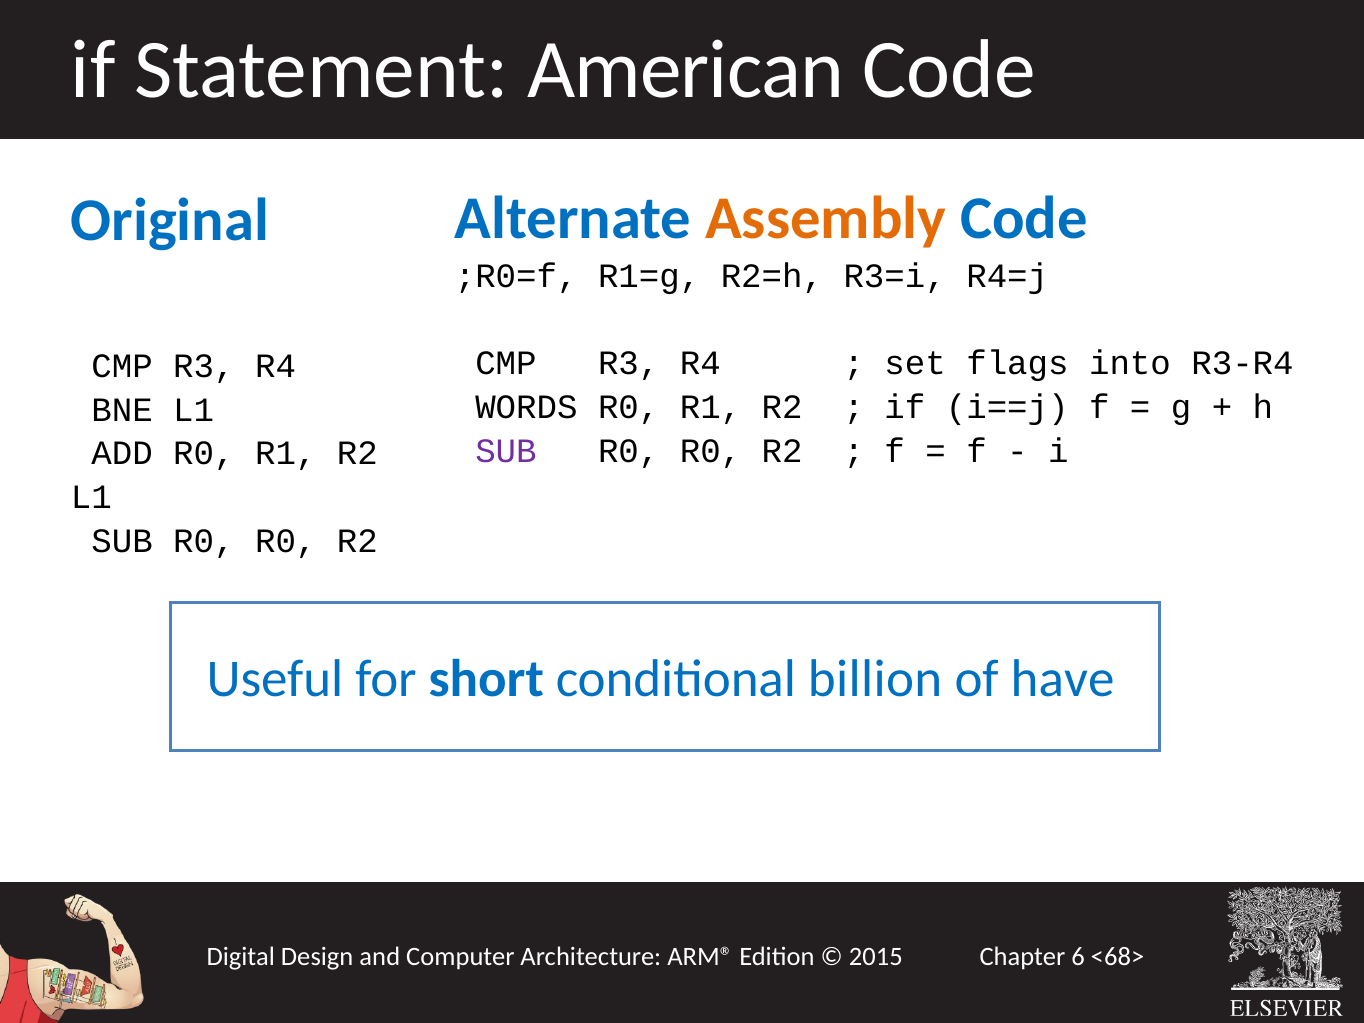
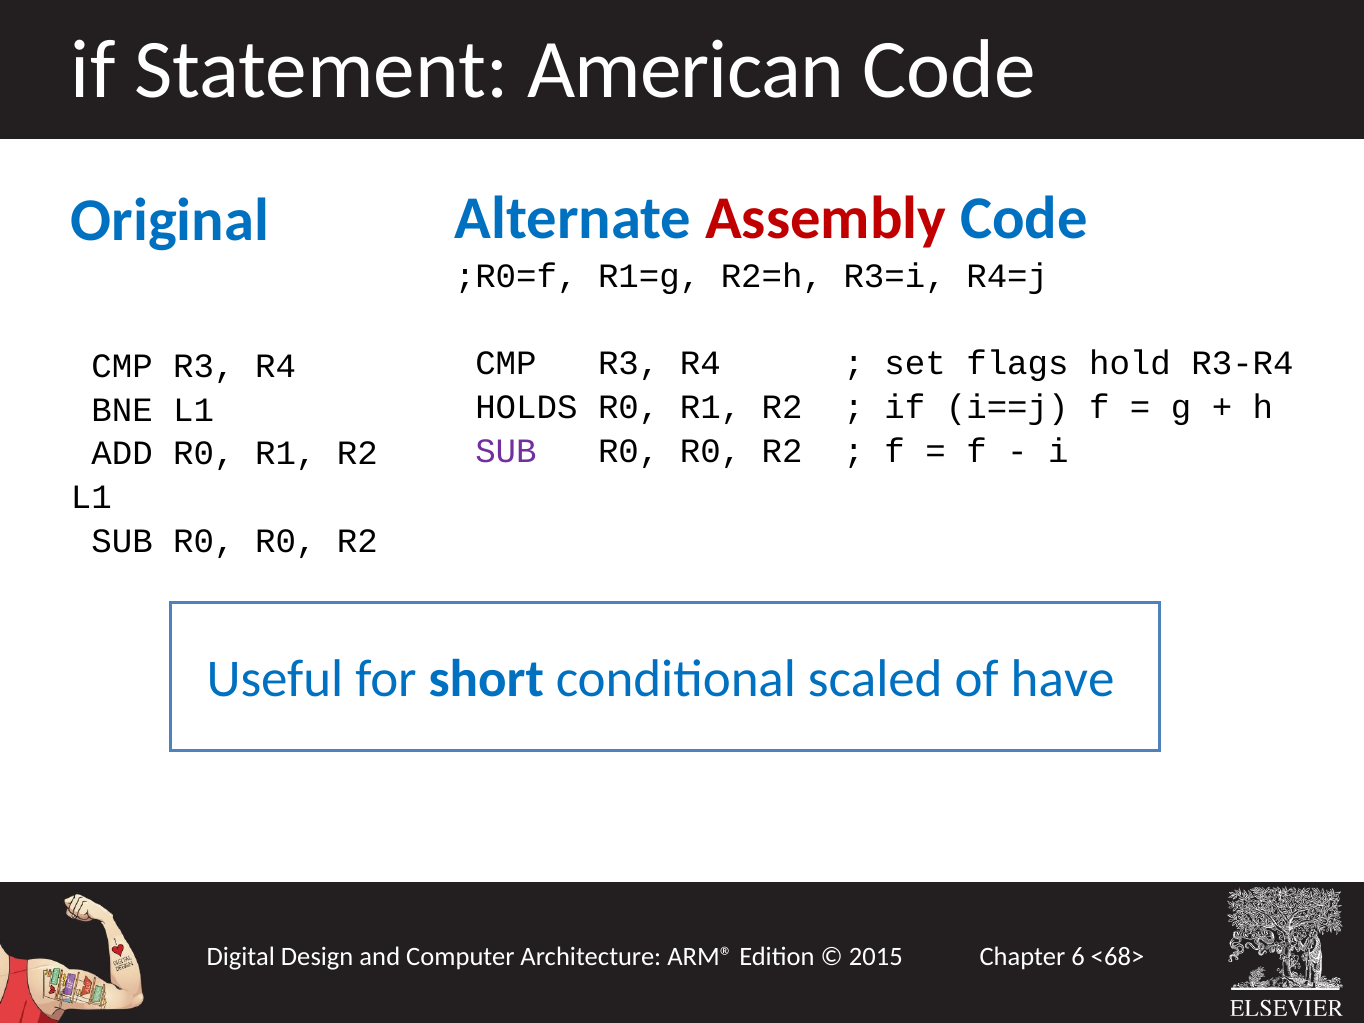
Assembly colour: orange -> red (826, 218)
into: into -> hold (1130, 364)
WORDS: WORDS -> HOLDS (526, 407)
billion: billion -> scaled (875, 679)
